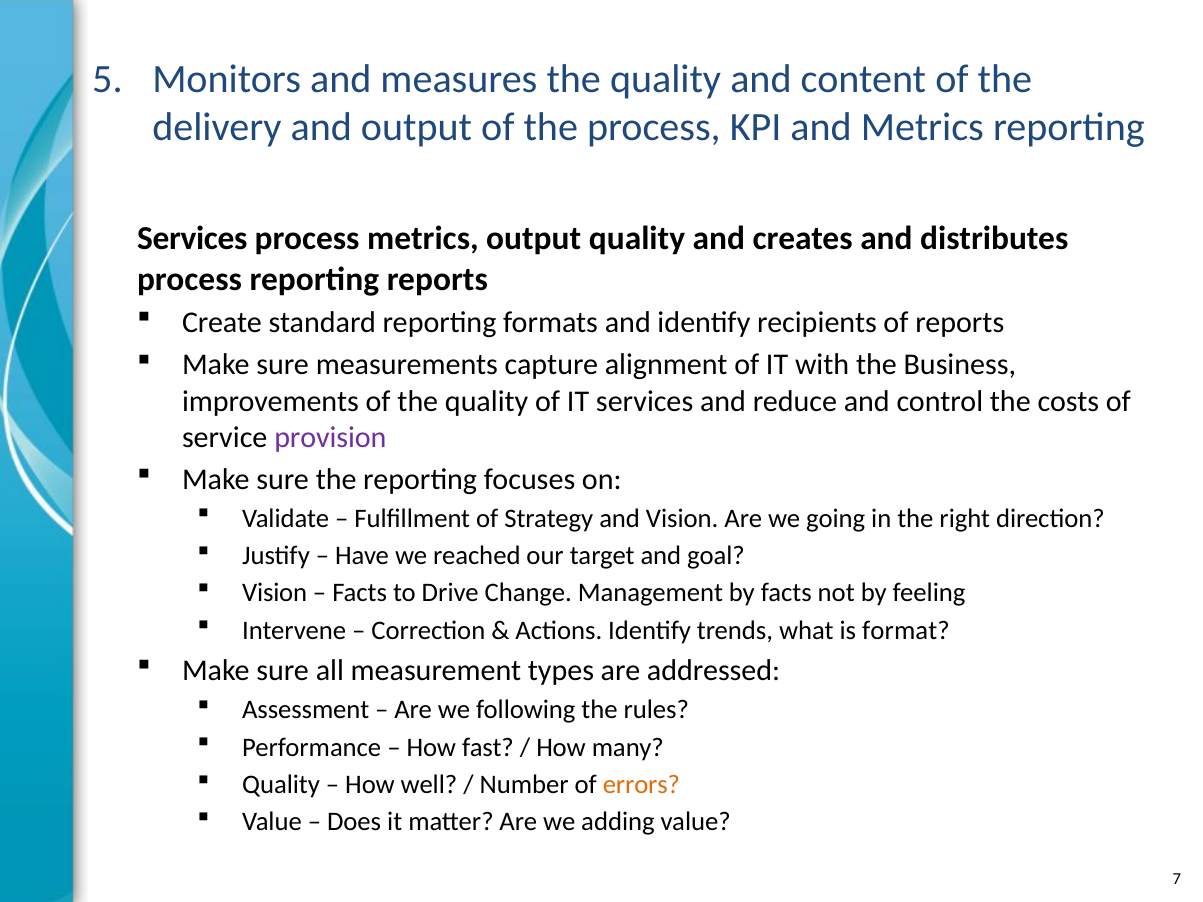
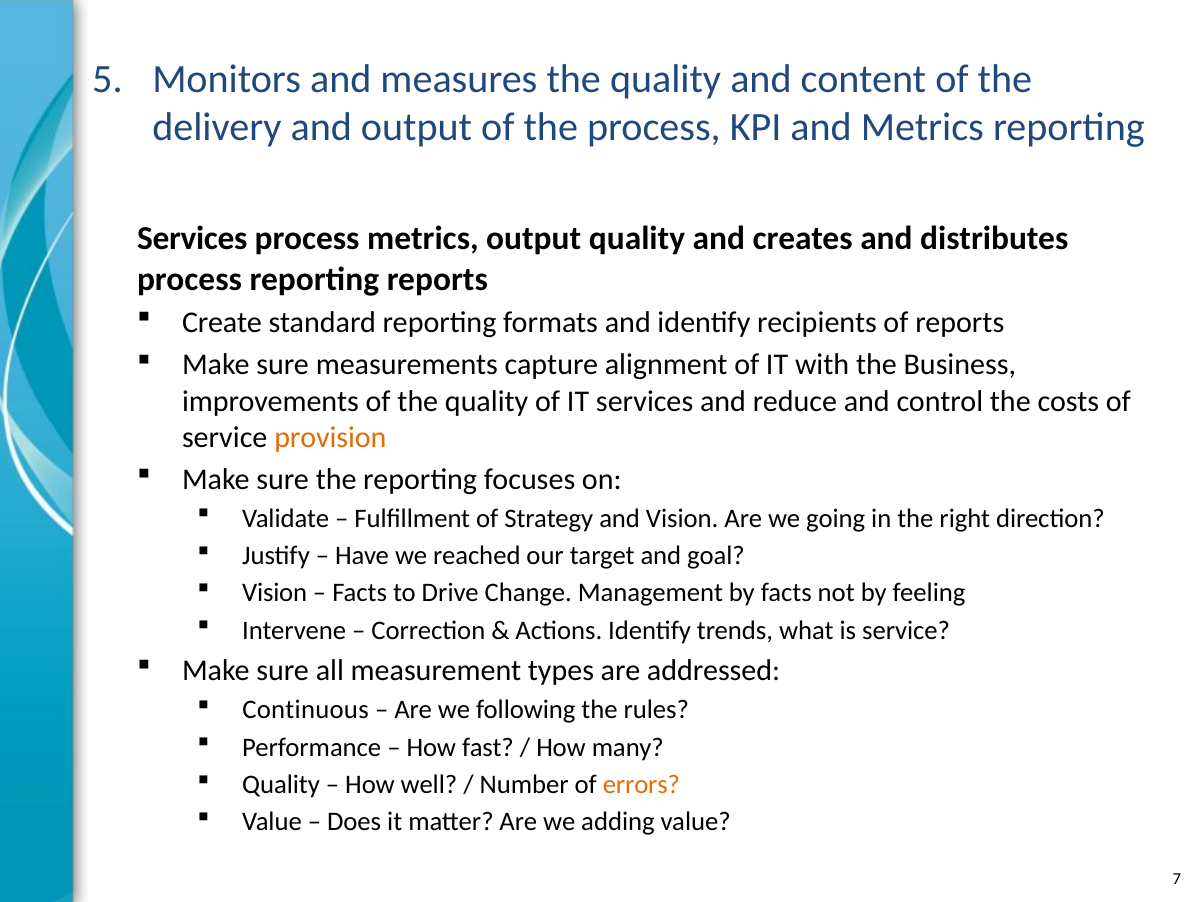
provision colour: purple -> orange (330, 437)
is format: format -> service (906, 631)
Assessment: Assessment -> Continuous (306, 710)
